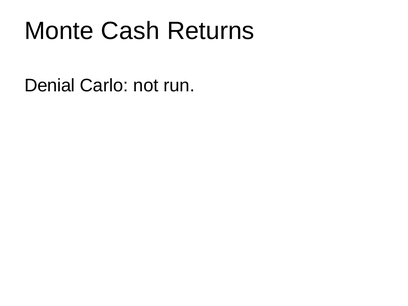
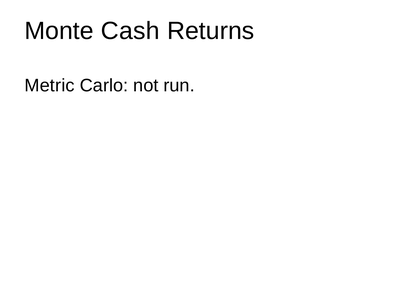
Denial: Denial -> Metric (50, 86)
